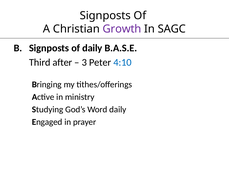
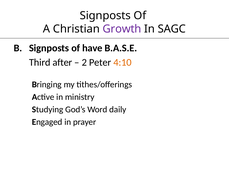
of daily: daily -> have (92, 48)
3: 3 -> 2 (84, 62)
4:10 colour: blue -> orange (122, 62)
